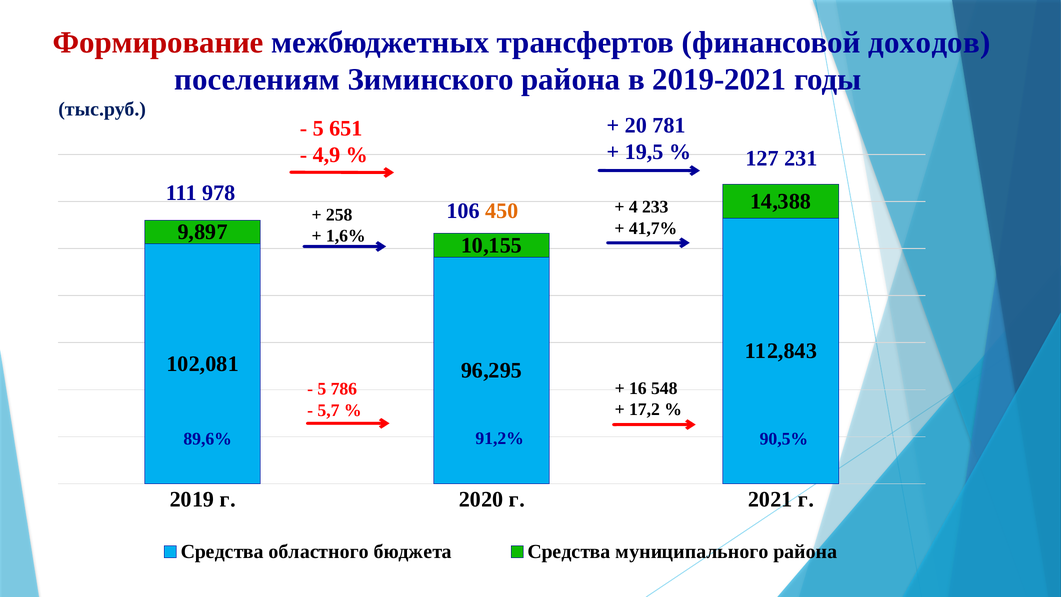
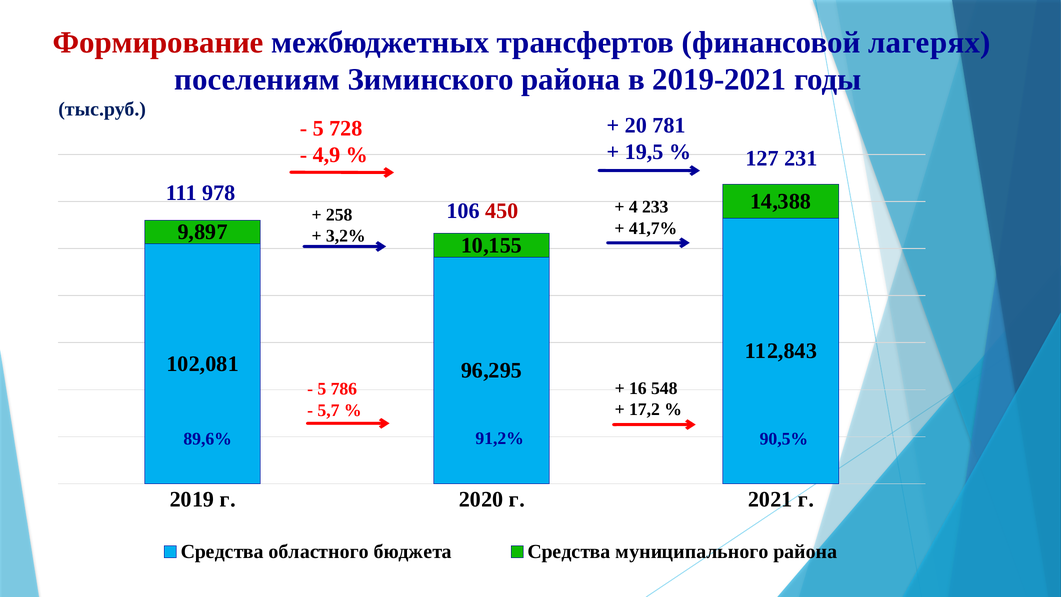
доходов: доходов -> лагерях (929, 43)
651: 651 -> 728 (346, 128)
450 colour: orange -> red (502, 211)
1,6%: 1,6% -> 3,2% (346, 236)
